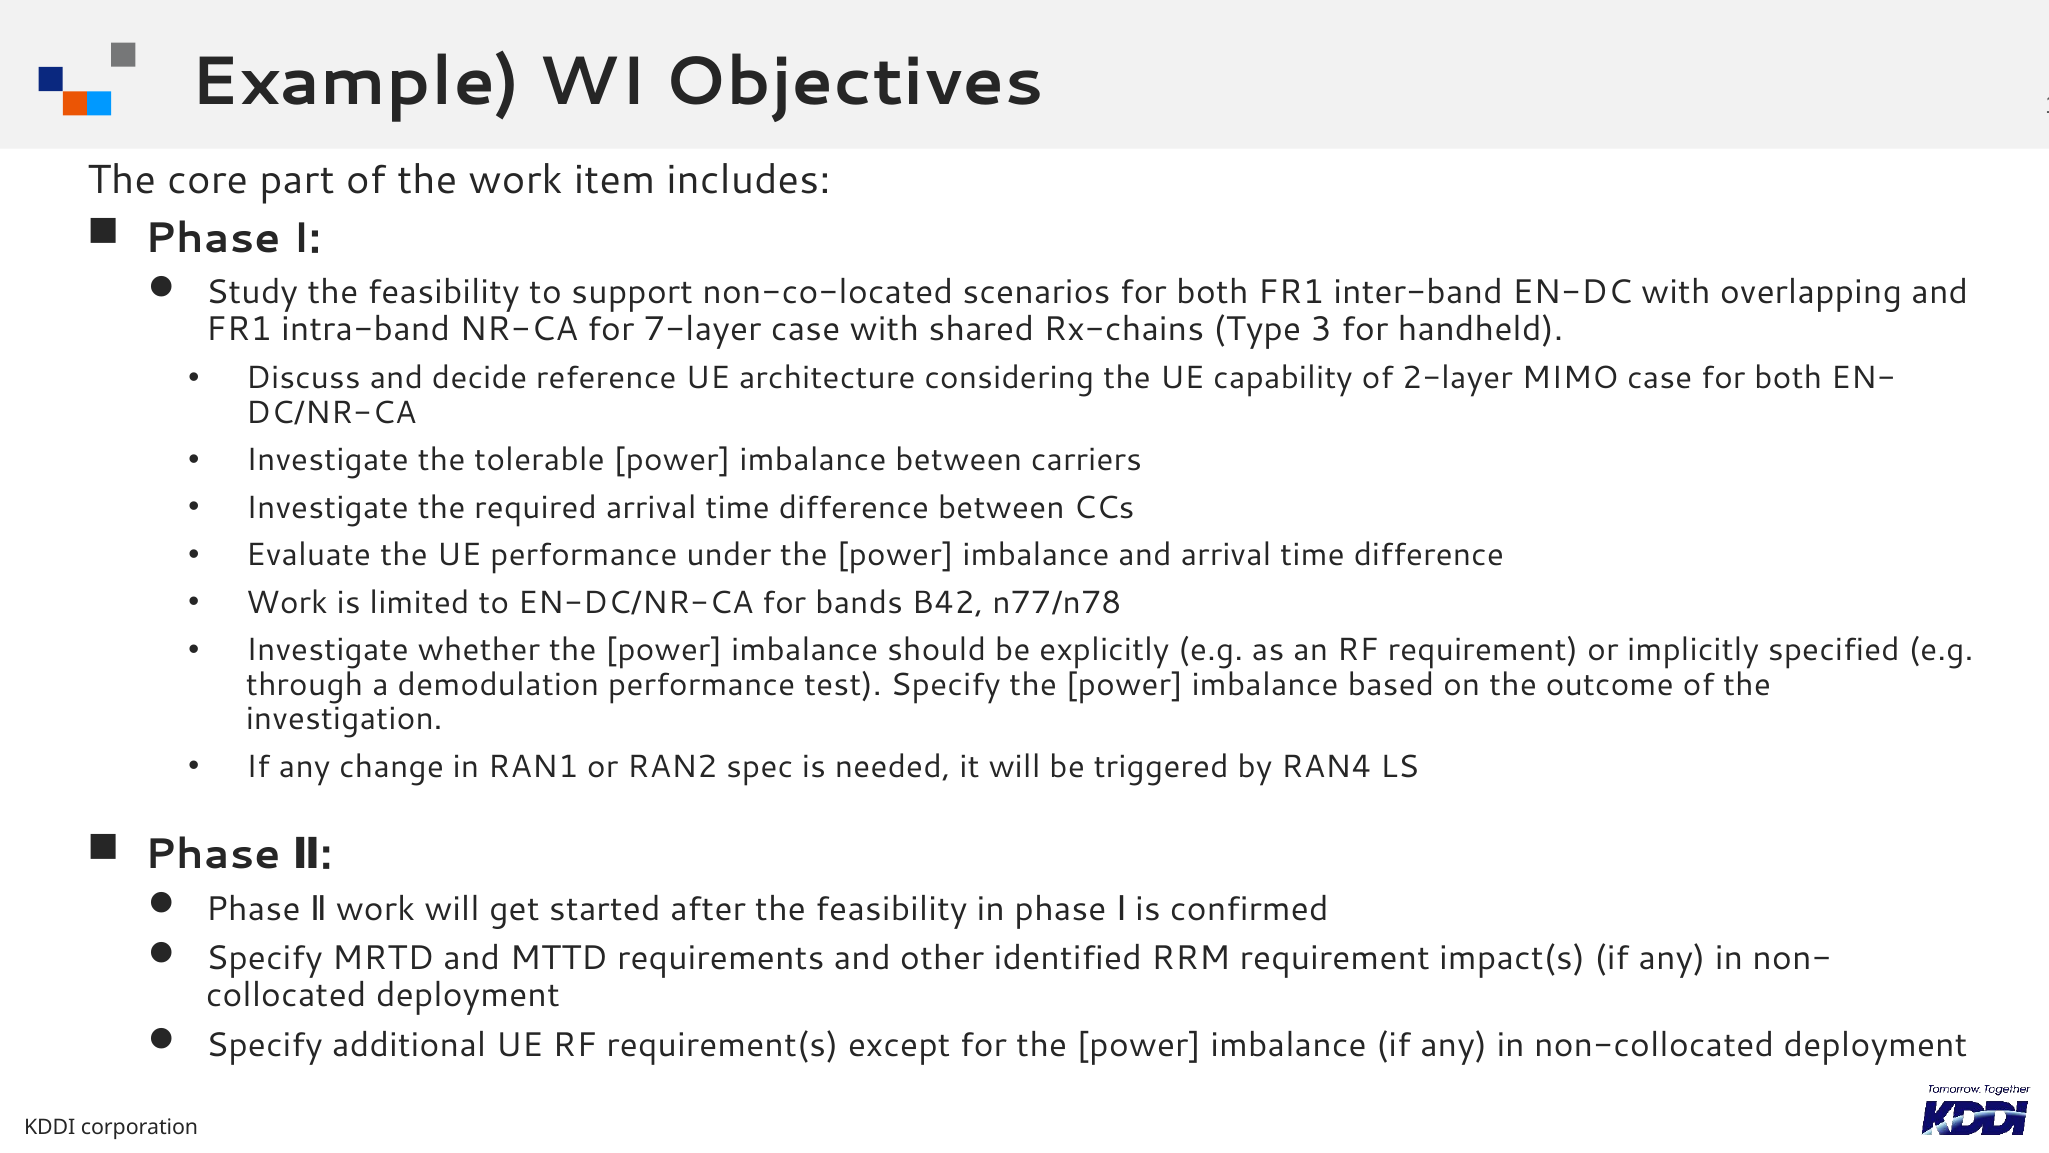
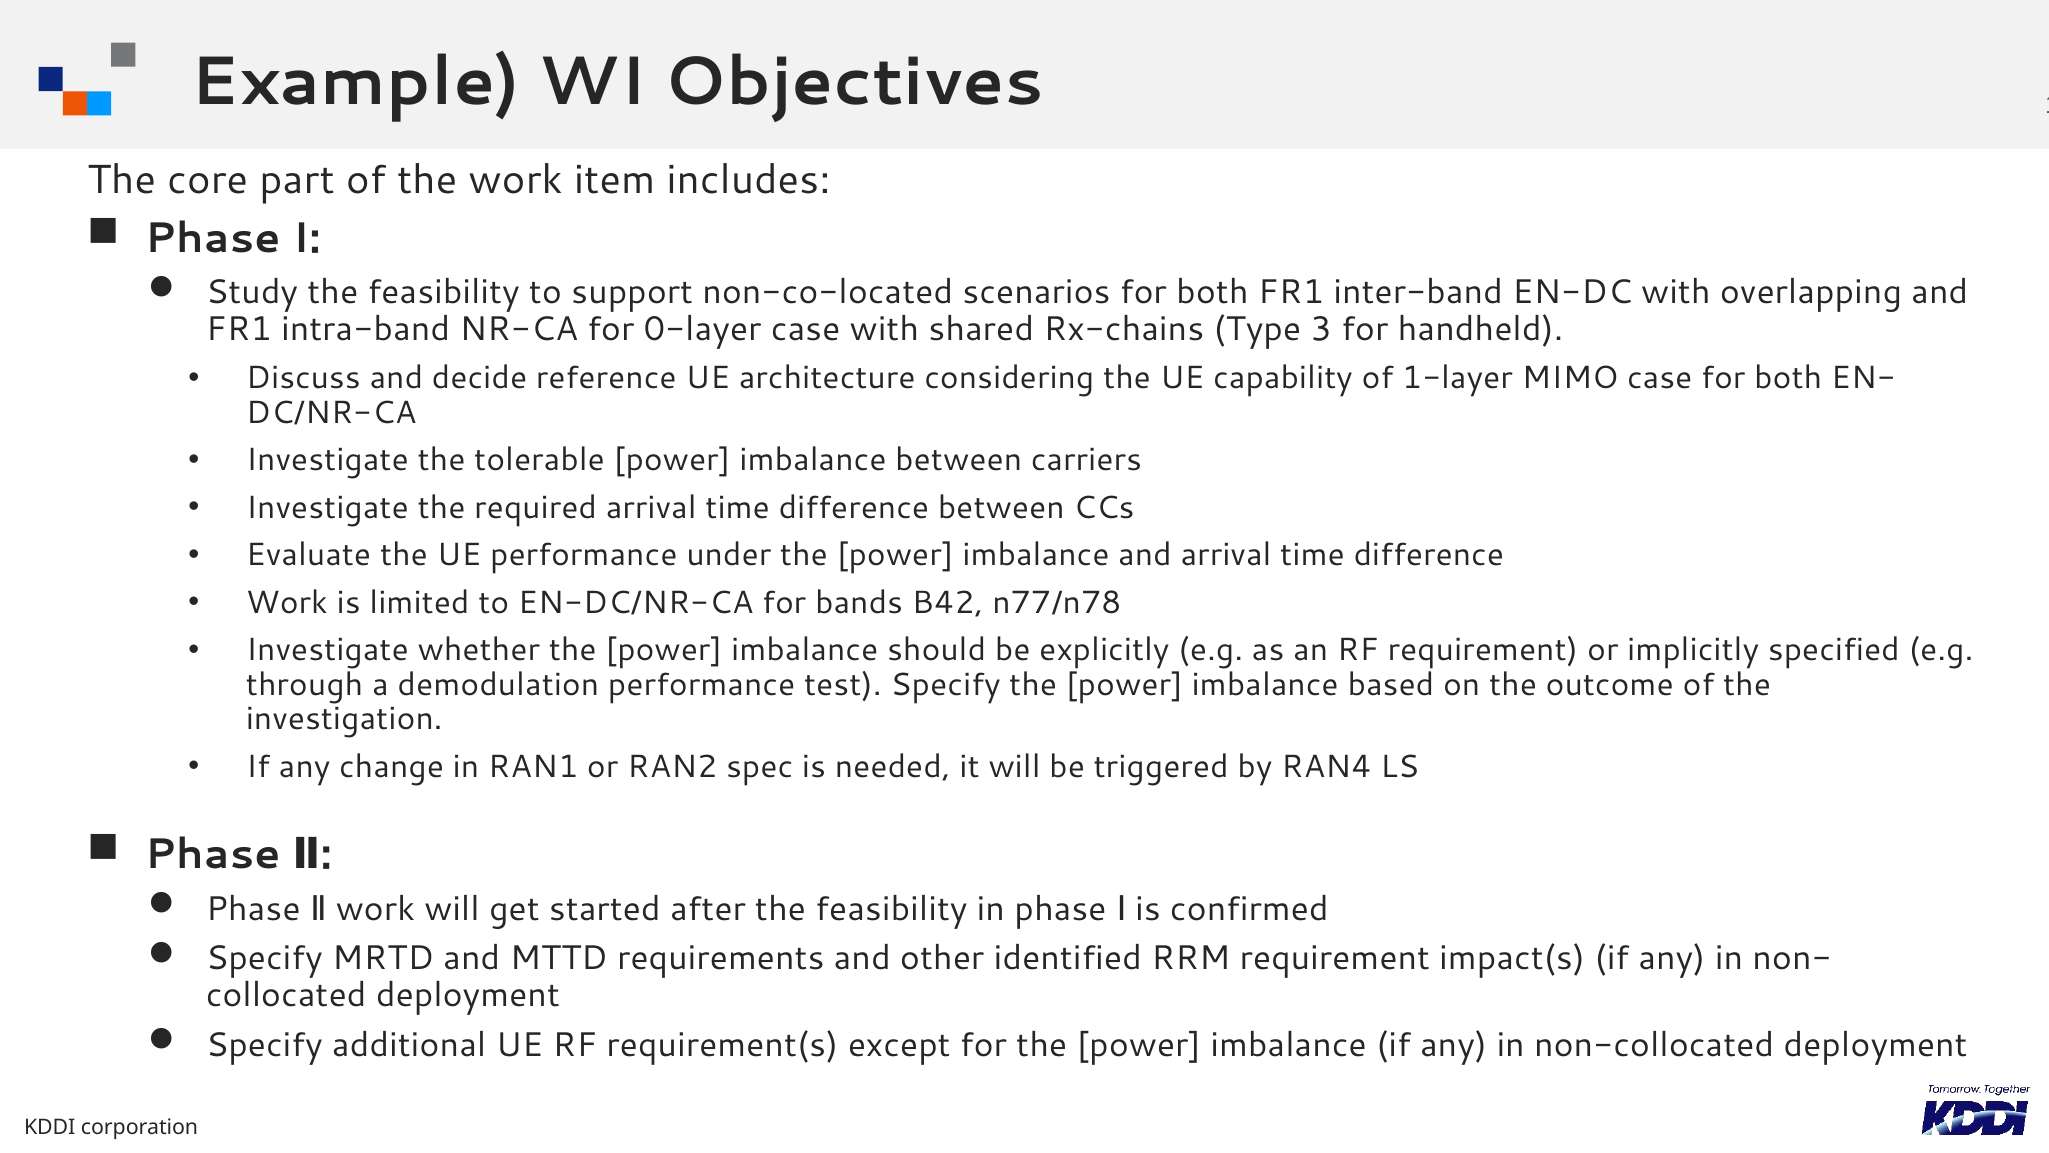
7-layer: 7-layer -> 0-layer (703, 329)
2-layer: 2-layer -> 1-layer (1457, 378)
